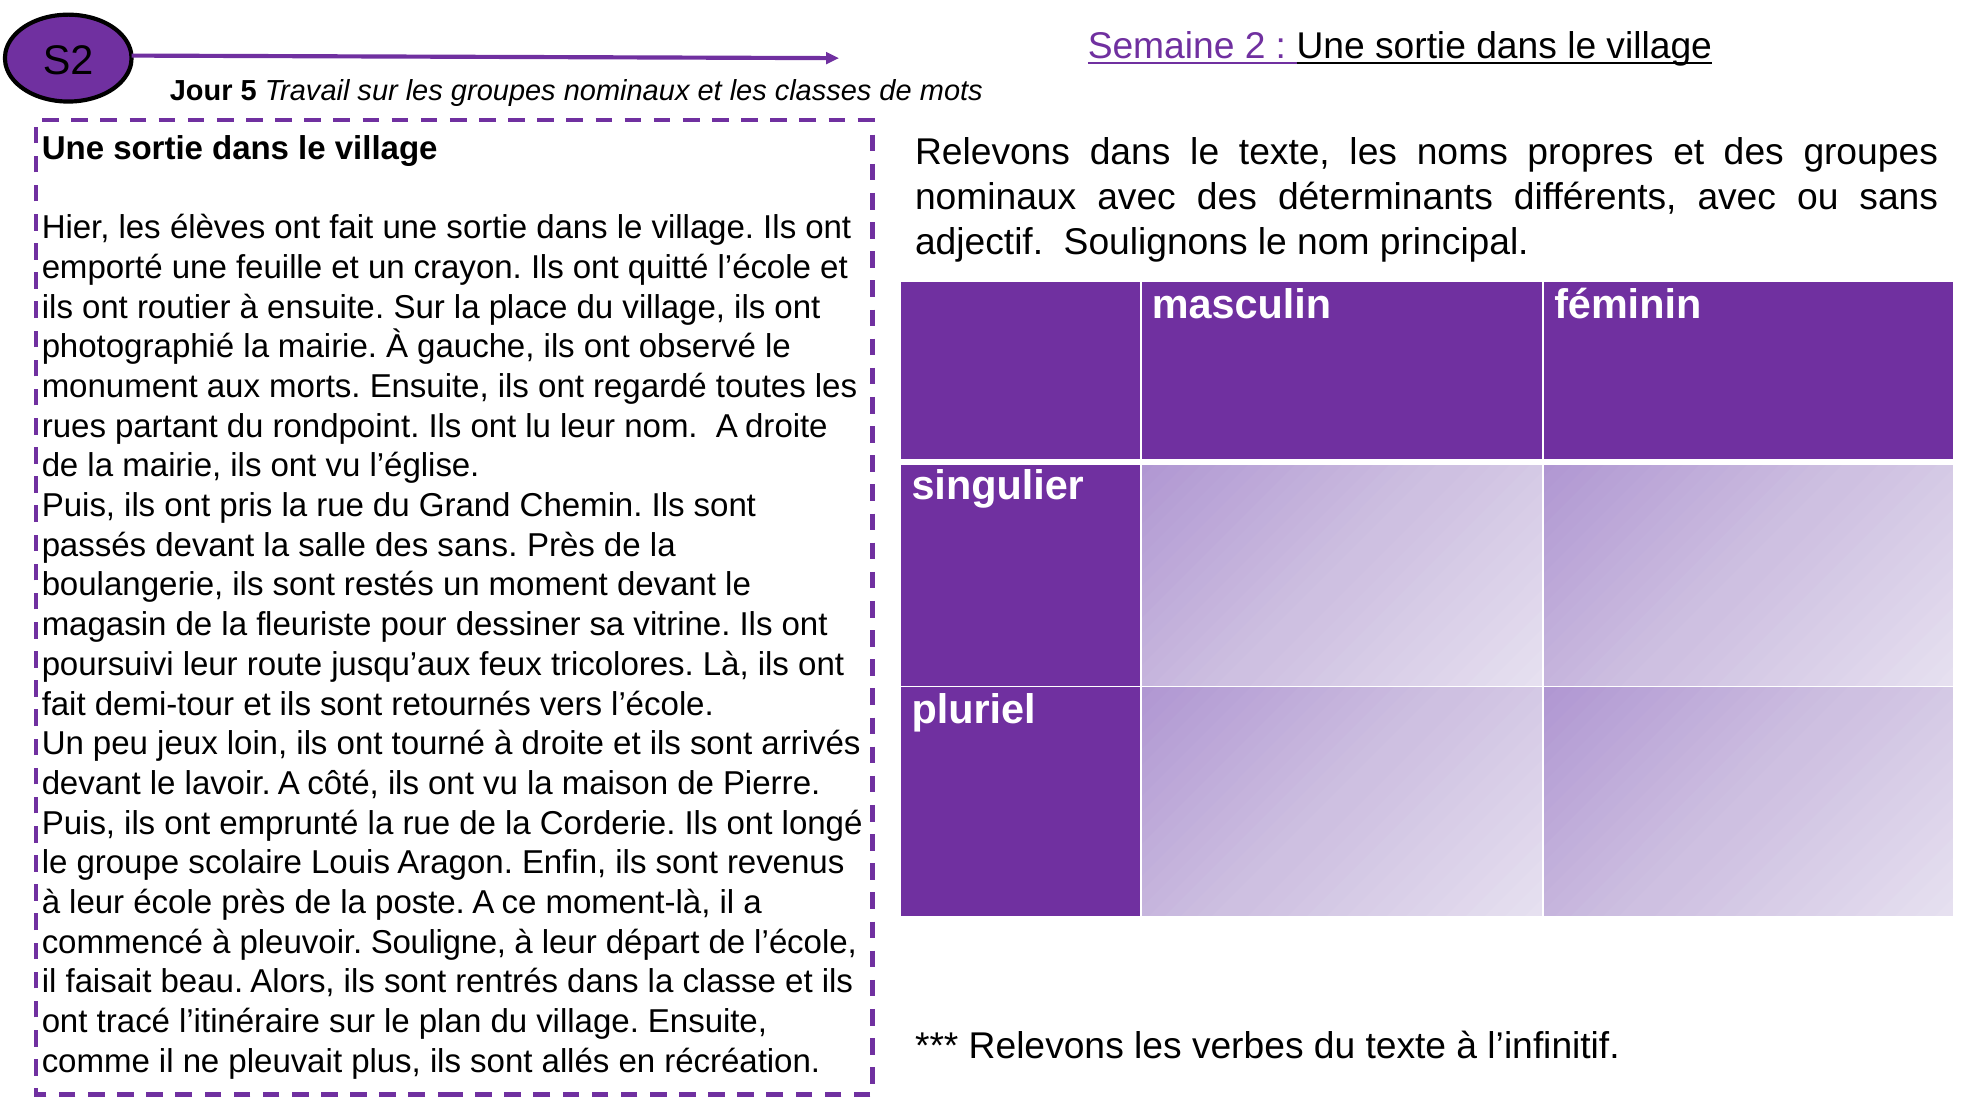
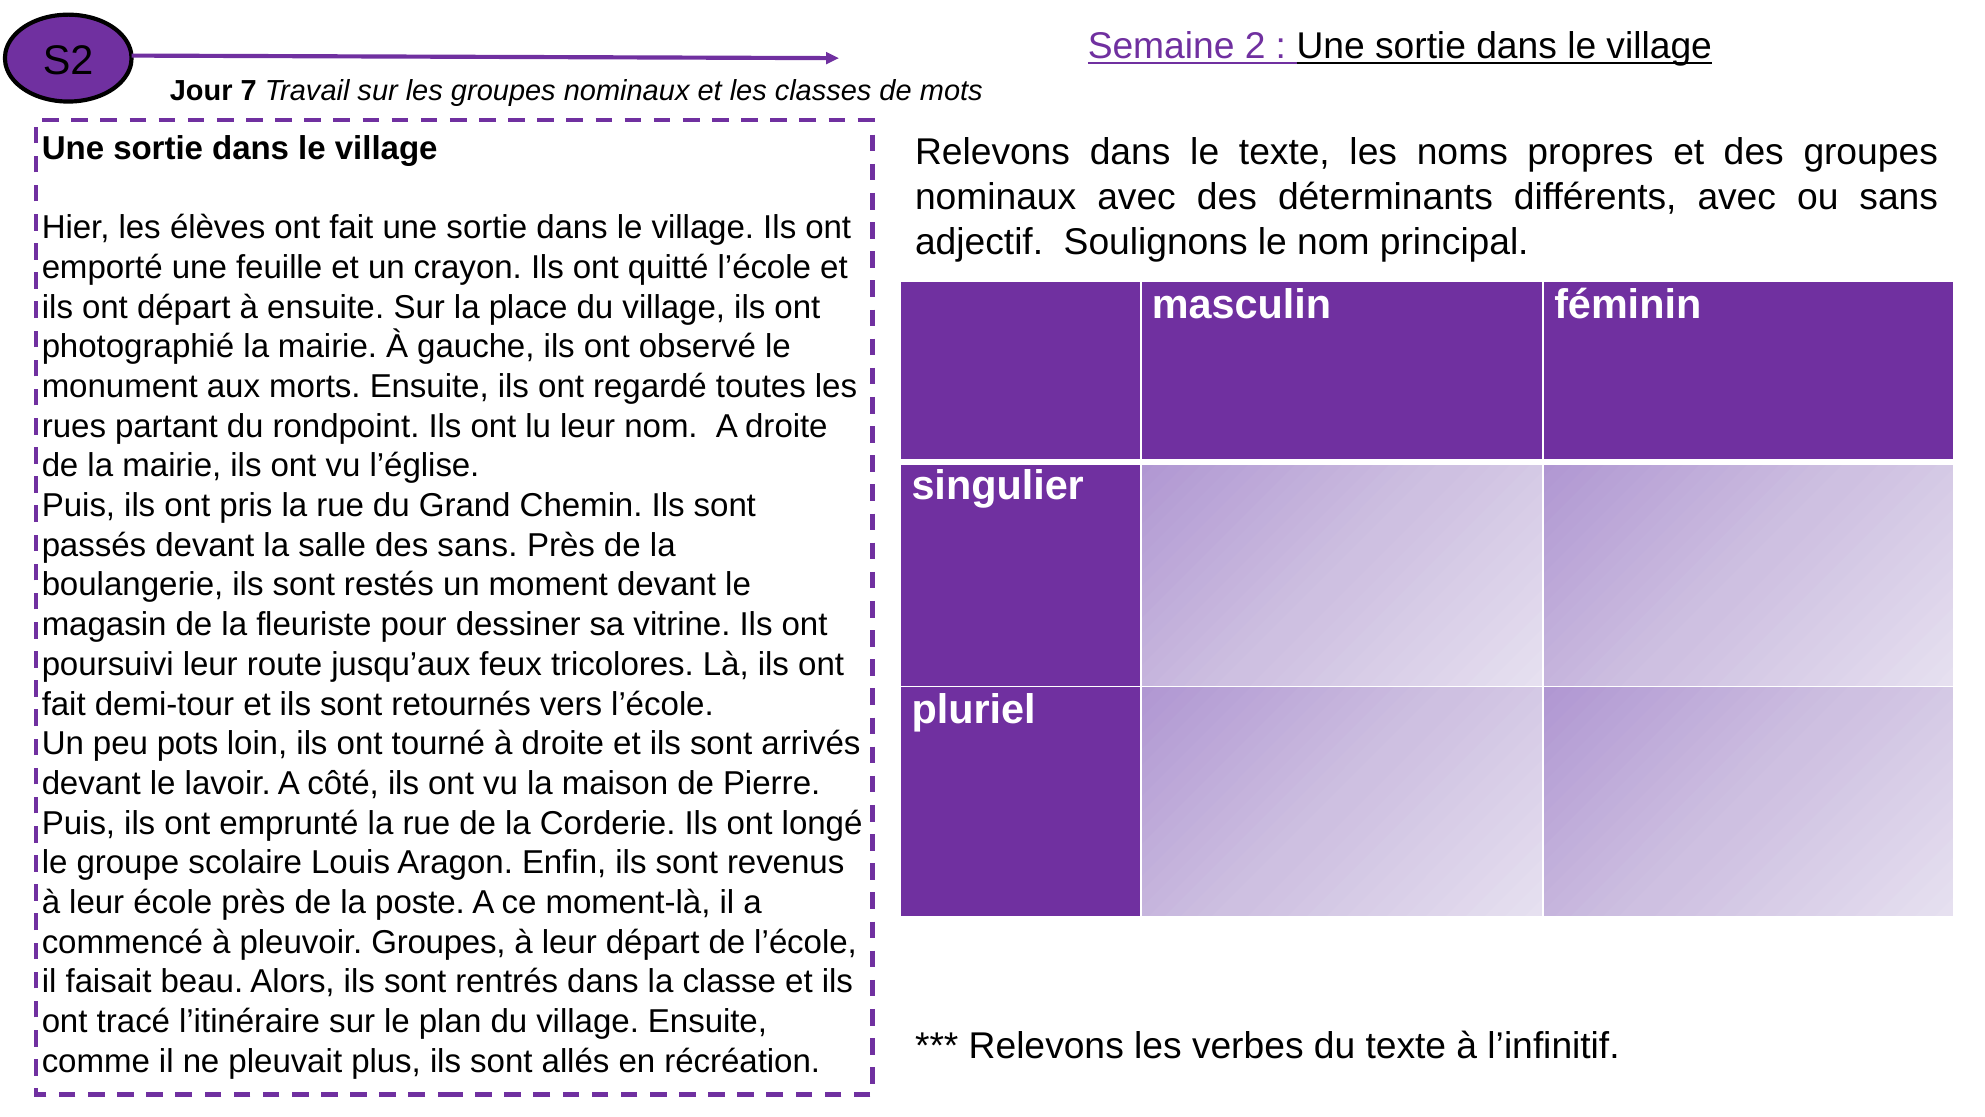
5: 5 -> 7 (249, 91)
ont routier: routier -> départ (184, 307)
jeux: jeux -> pots (188, 744)
pleuvoir Souligne: Souligne -> Groupes (438, 942)
